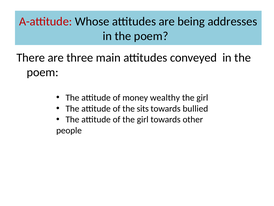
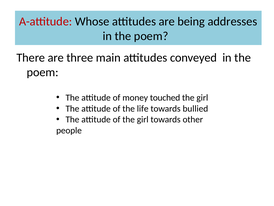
wealthy: wealthy -> touched (165, 97)
sits: sits -> life (143, 108)
